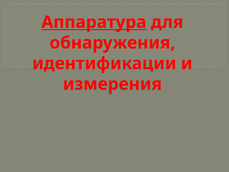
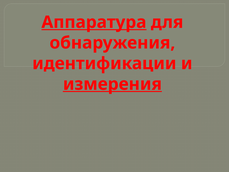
измерения underline: none -> present (112, 84)
